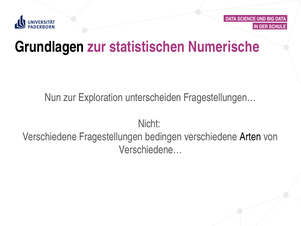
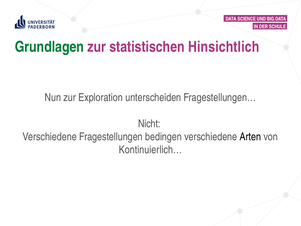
Grundlagen colour: black -> green (49, 47)
Numerische: Numerische -> Hinsichtlich (224, 47)
Verschiedene…: Verschiedene… -> Kontinuierlich… (150, 150)
